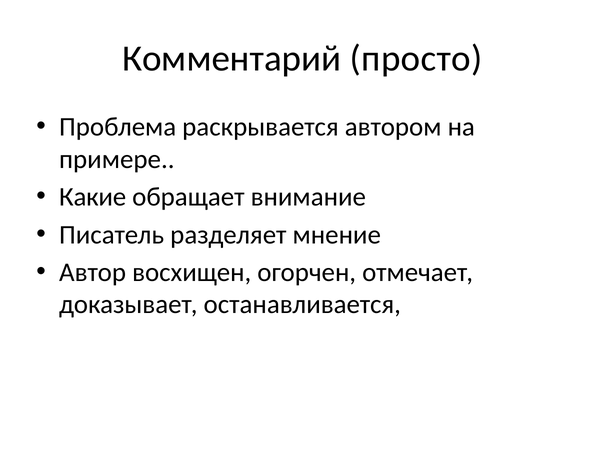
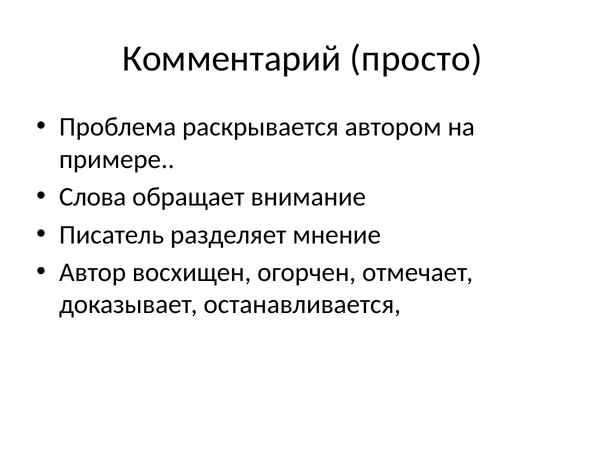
Какие: Какие -> Слова (93, 197)
